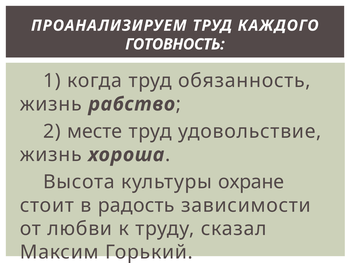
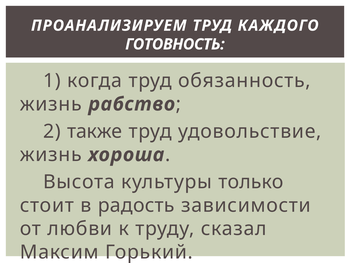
месте: месте -> также (95, 131)
охране: охране -> только (251, 182)
